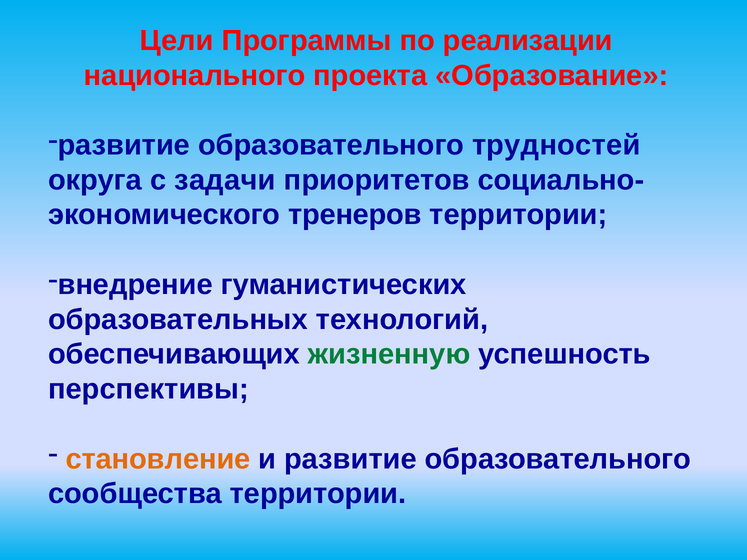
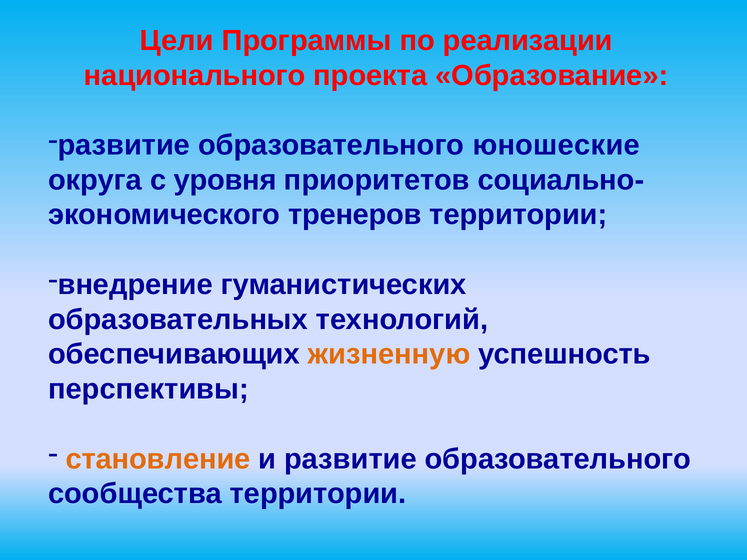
трудностей: трудностей -> юношеские (556, 145)
задачи: задачи -> уровня (225, 180)
жизненную colour: green -> orange (389, 355)
